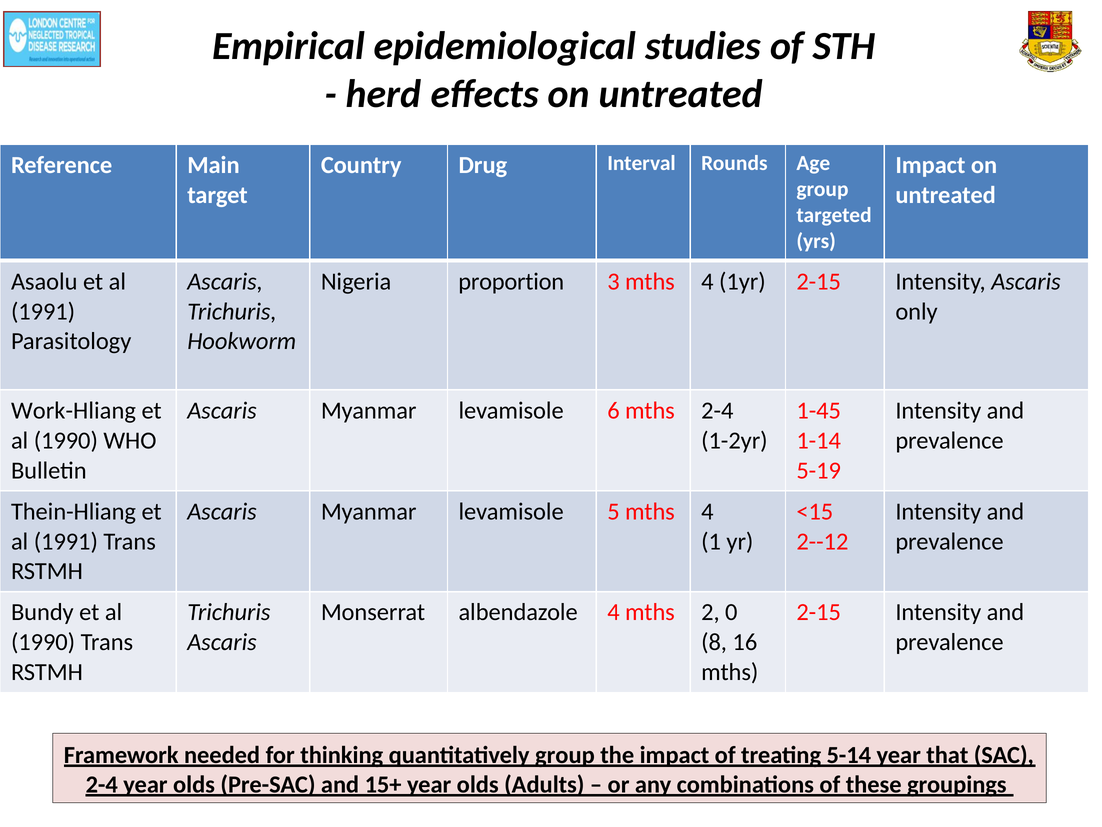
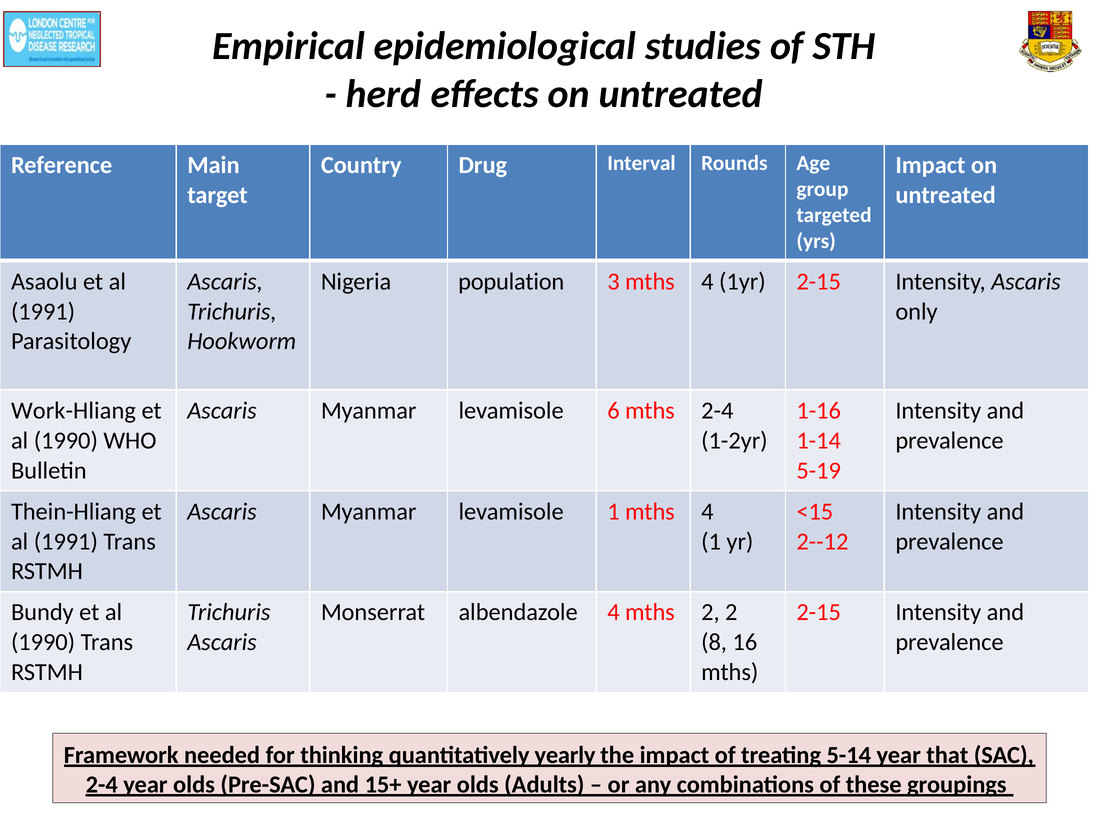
proportion: proportion -> population (511, 281)
1-45: 1-45 -> 1-16 (819, 410)
levamisole 5: 5 -> 1 (613, 511)
2 0: 0 -> 2 (731, 612)
quantitatively group: group -> yearly (565, 755)
